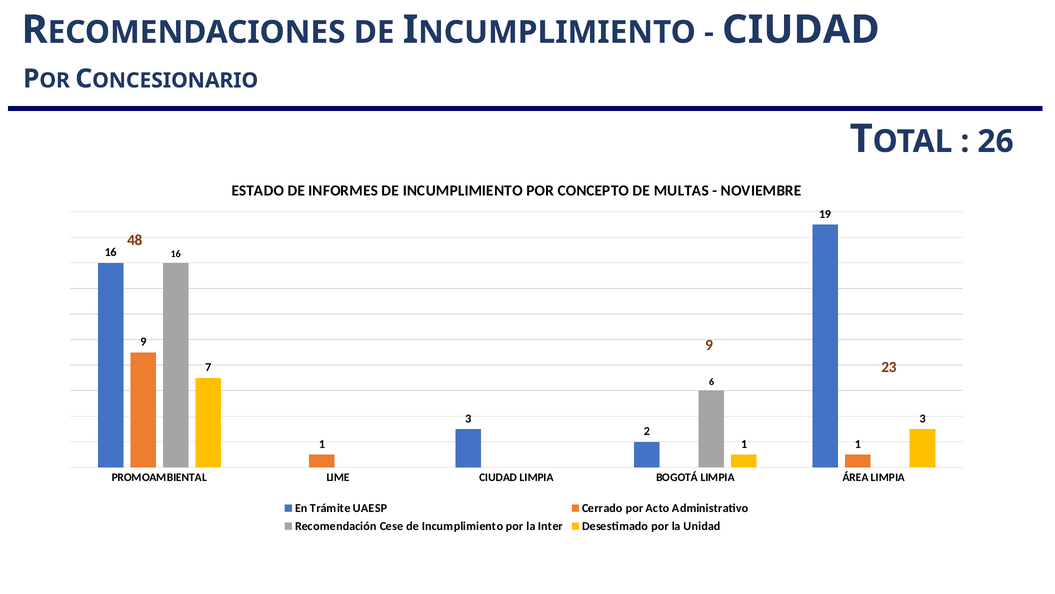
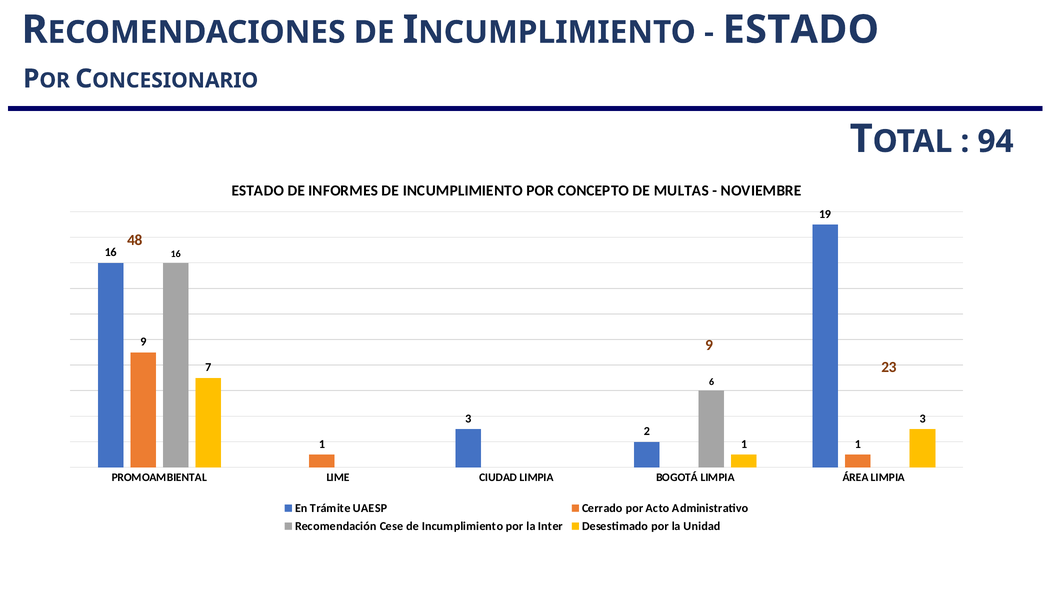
CIUDAD: CIUDAD -> ESTADO (801, 30)
26: 26 -> 94 (996, 141)
